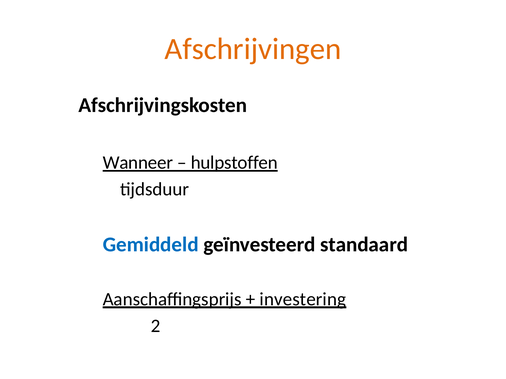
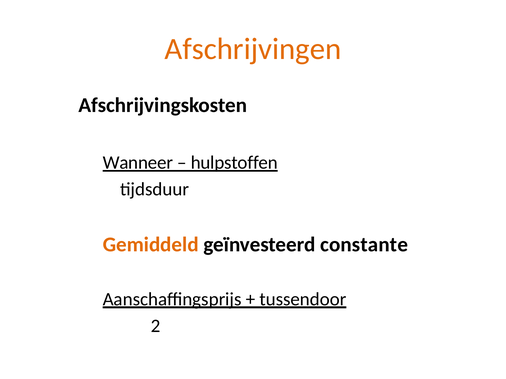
Gemiddeld colour: blue -> orange (151, 245)
standaard: standaard -> constante (364, 245)
investering: investering -> tussendoor (303, 300)
